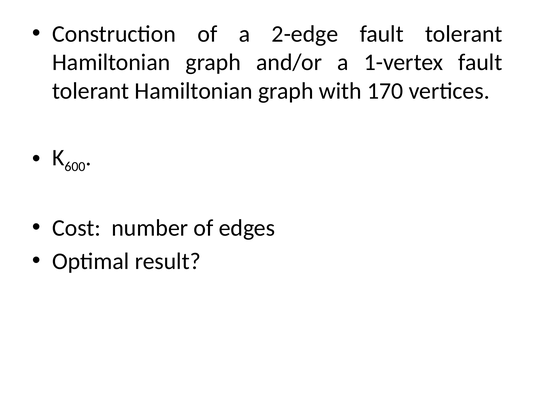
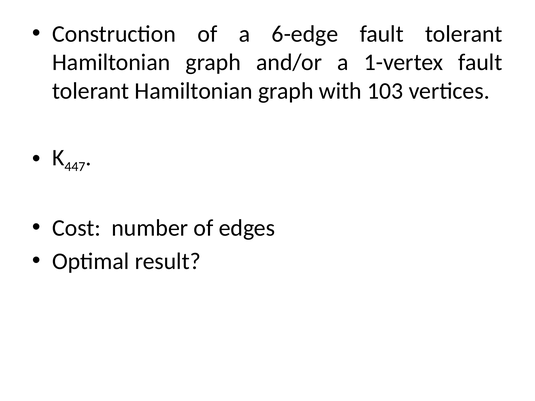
2-edge: 2-edge -> 6-edge (305, 34)
170: 170 -> 103 (385, 91)
600: 600 -> 447 (75, 167)
